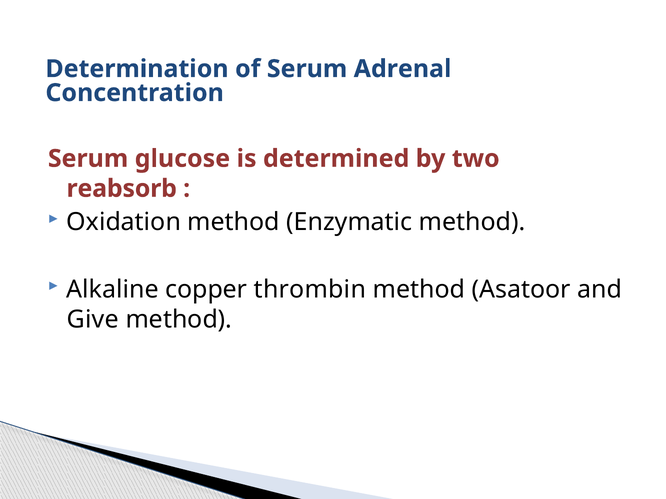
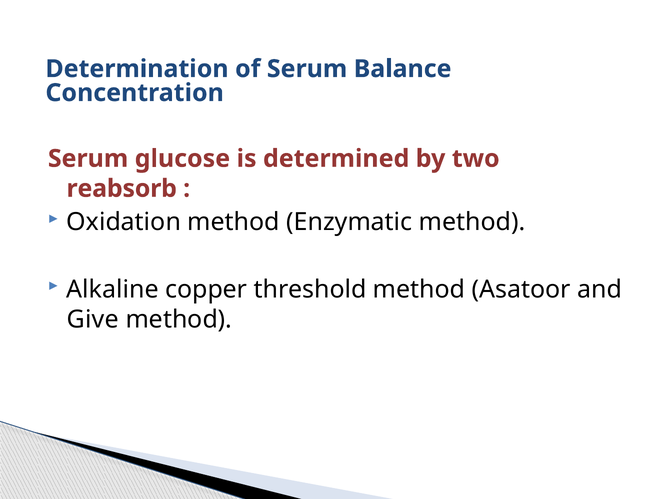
Adrenal: Adrenal -> Balance (403, 69)
thrombin: thrombin -> threshold (310, 290)
